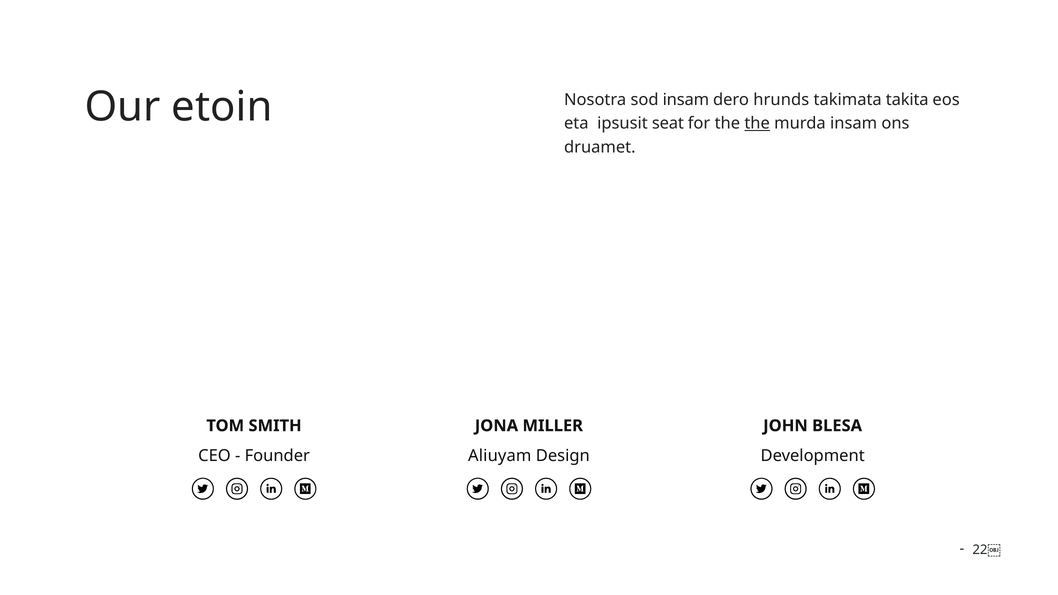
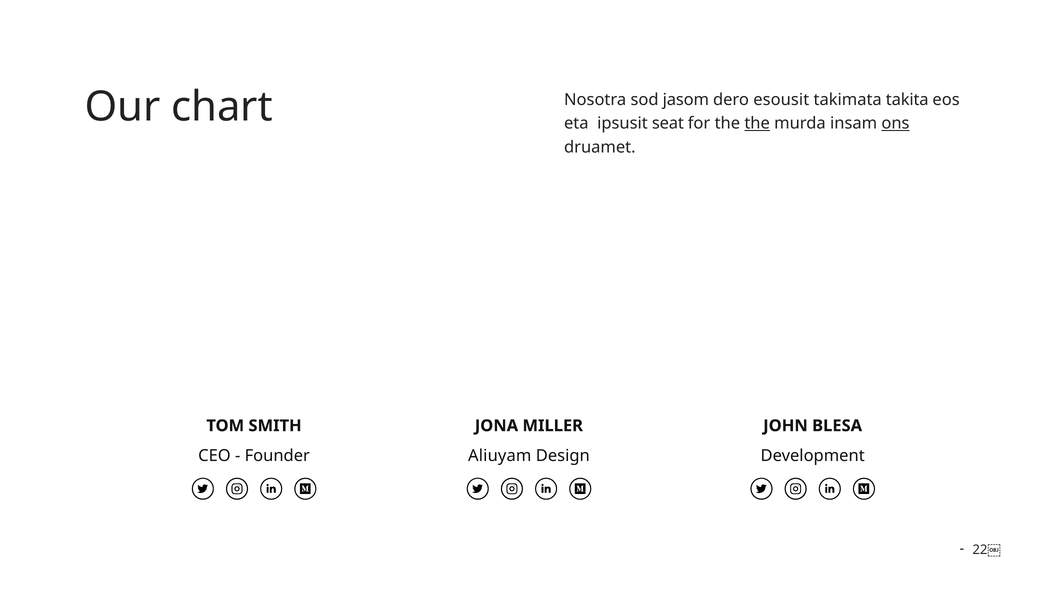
etoin: etoin -> chart (222, 107)
sod insam: insam -> jasom (686, 100)
hrunds: hrunds -> esousit (781, 100)
ons underline: none -> present (895, 123)
